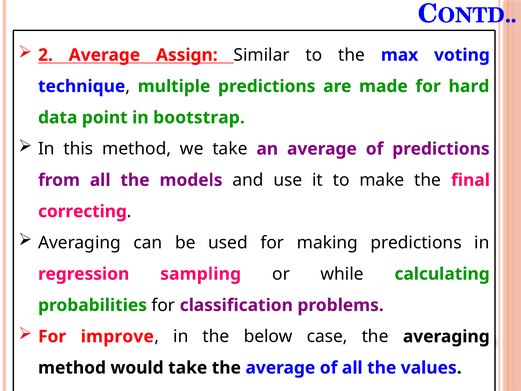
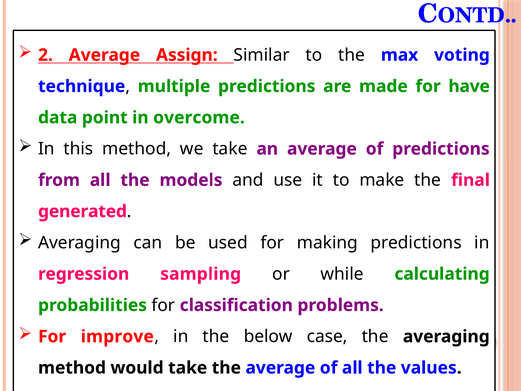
hard: hard -> have (469, 86)
bootstrap: bootstrap -> overcome (199, 118)
correcting: correcting -> generated (83, 211)
